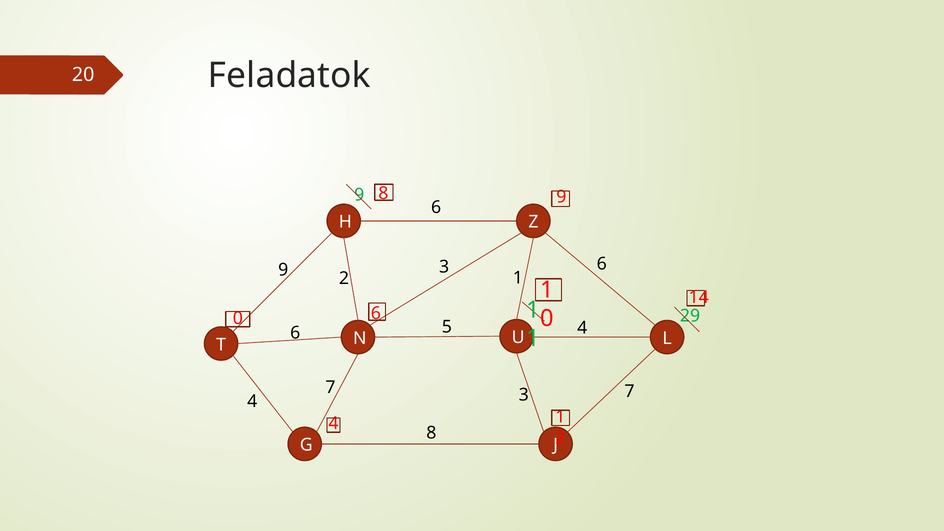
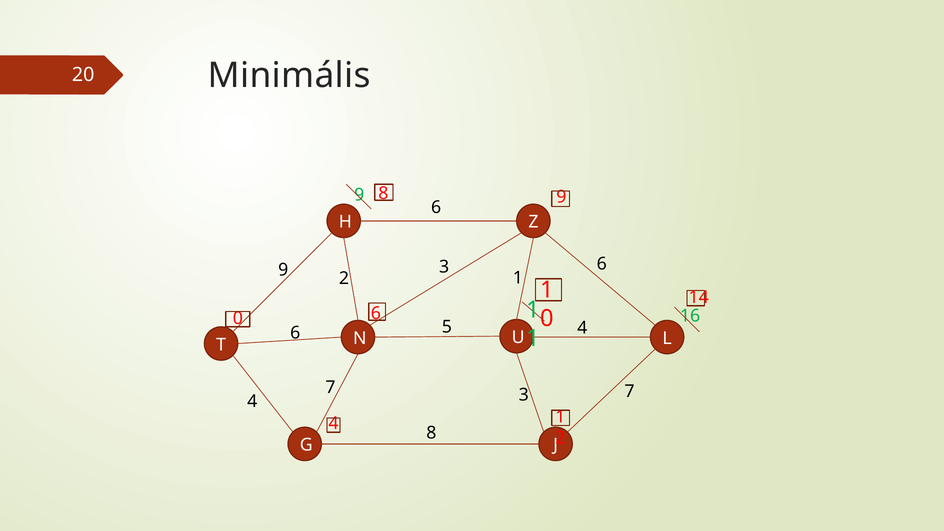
Feladatok: Feladatok -> Minimális (289, 76)
29: 29 -> 16 (690, 316)
